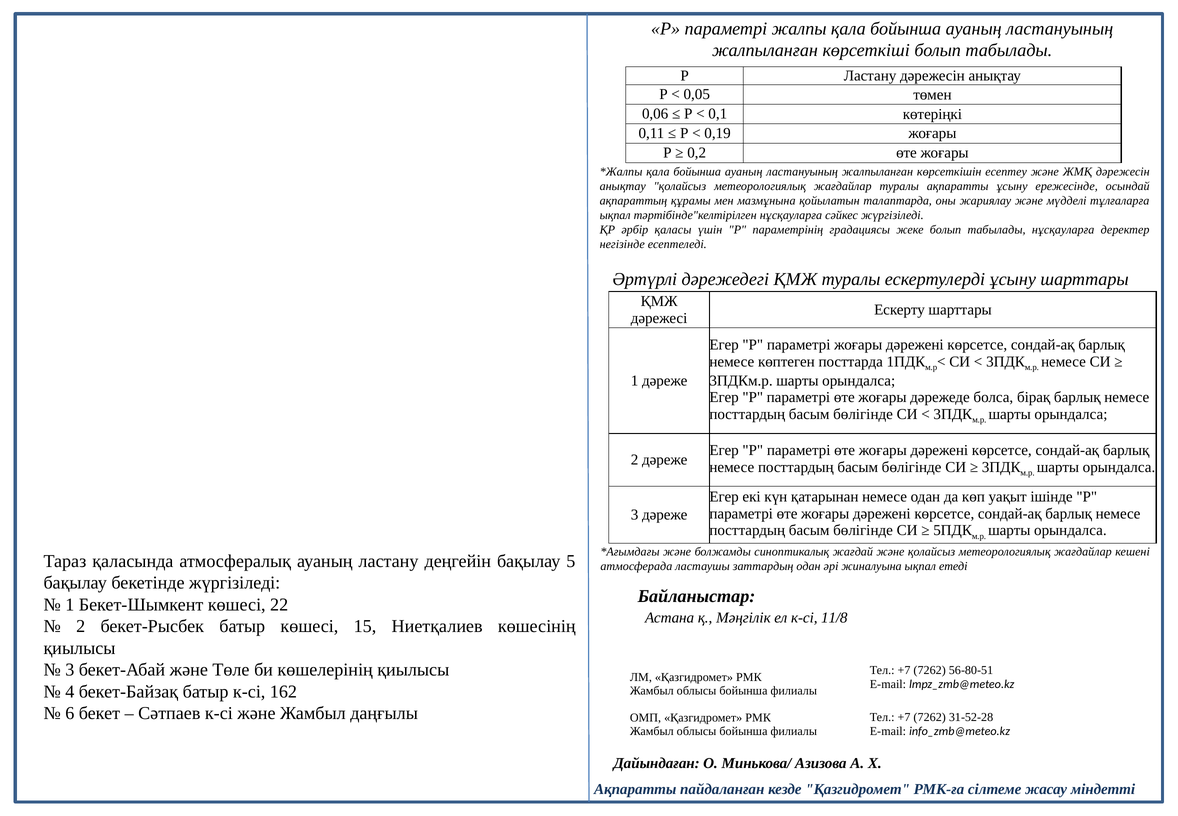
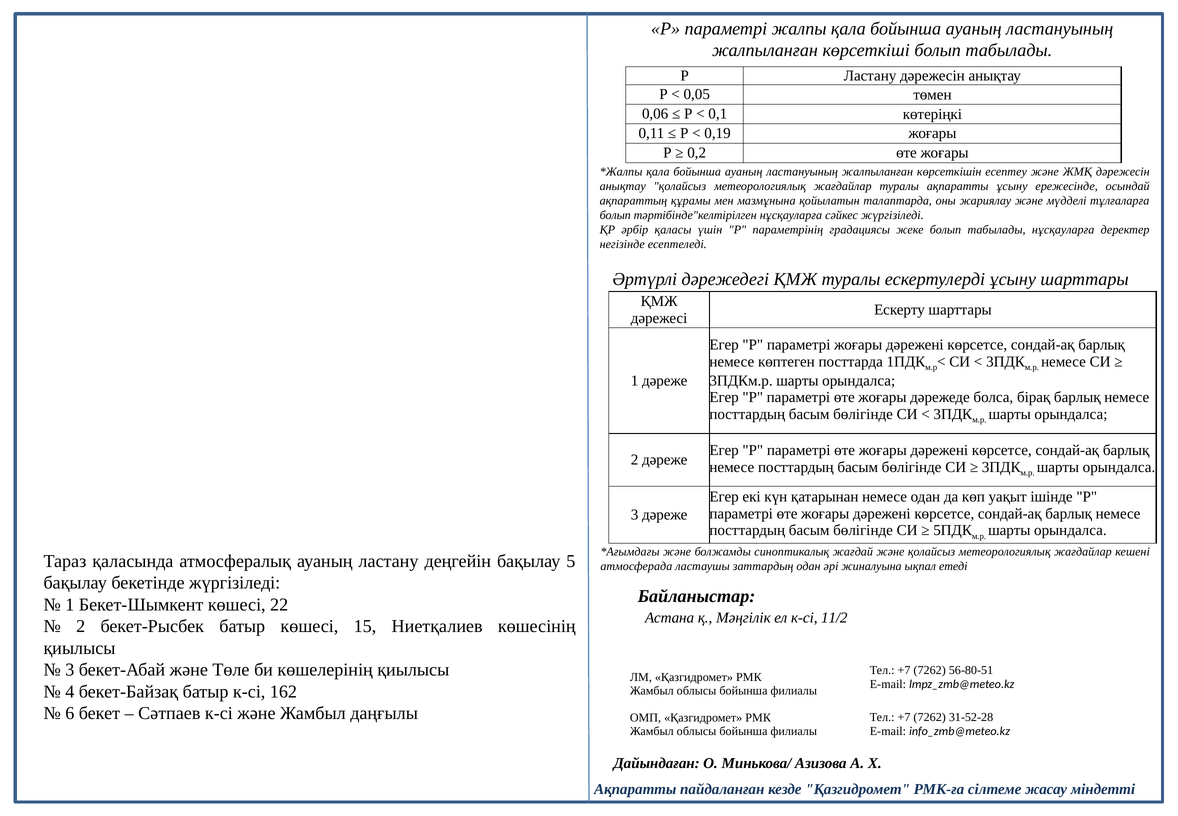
ықпал: ықпал -> болып (615, 215)
11/8: 11/8 -> 11/2 (834, 618)
